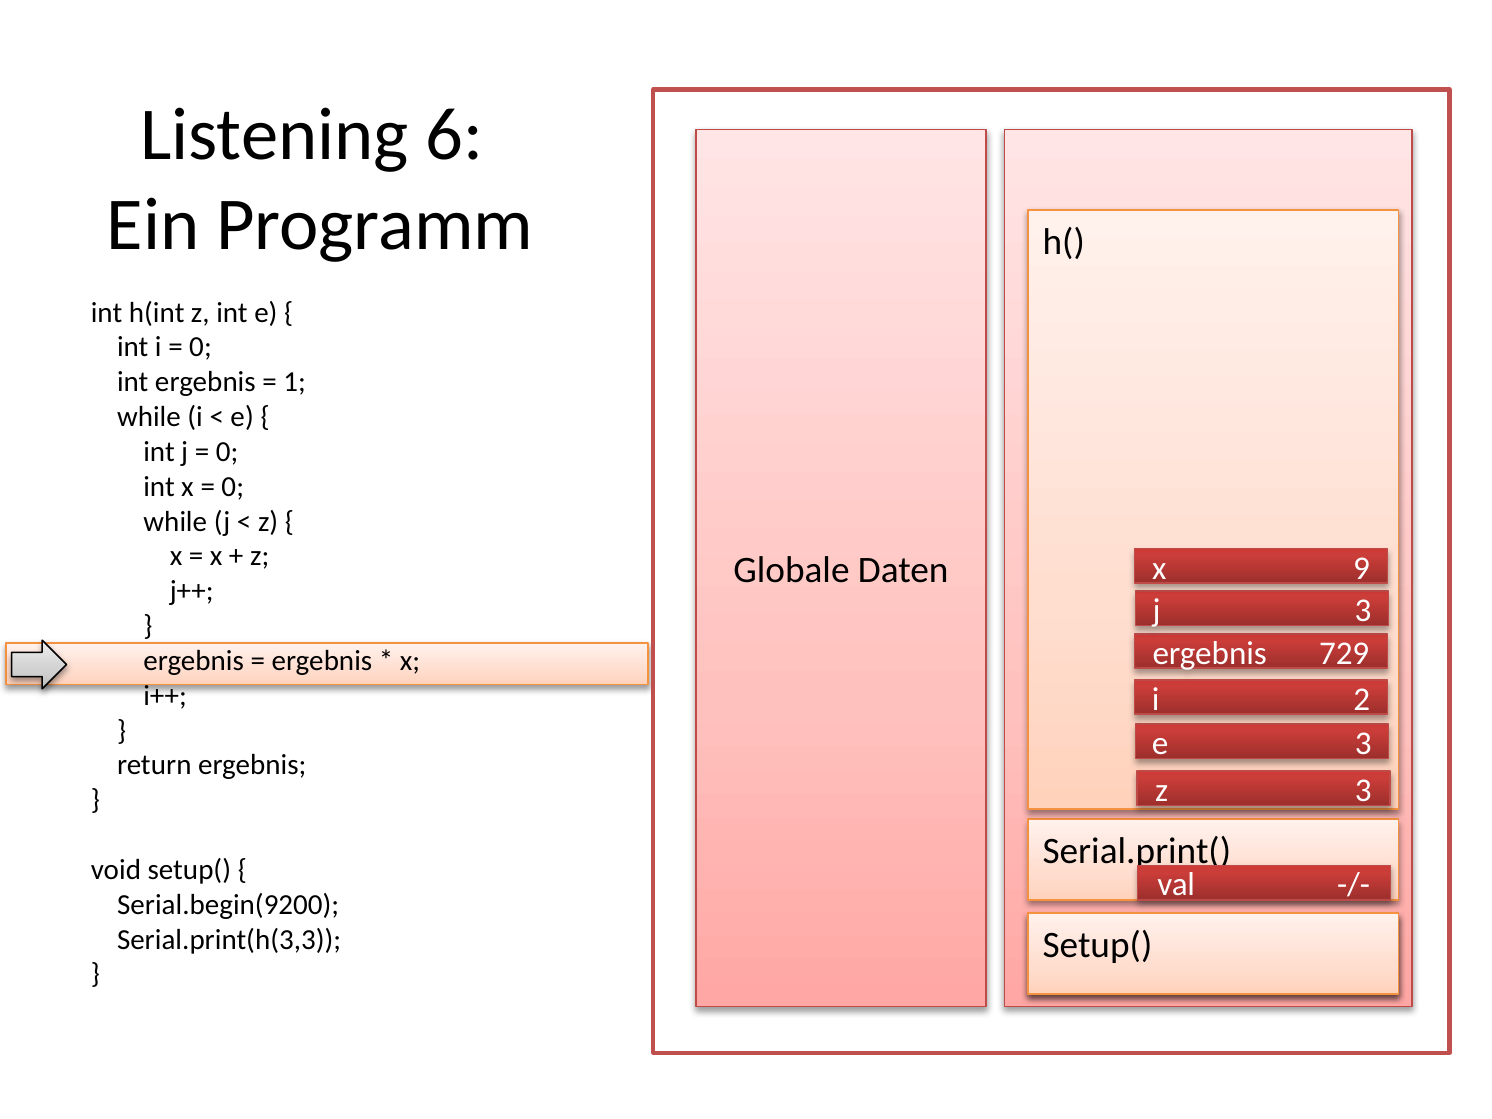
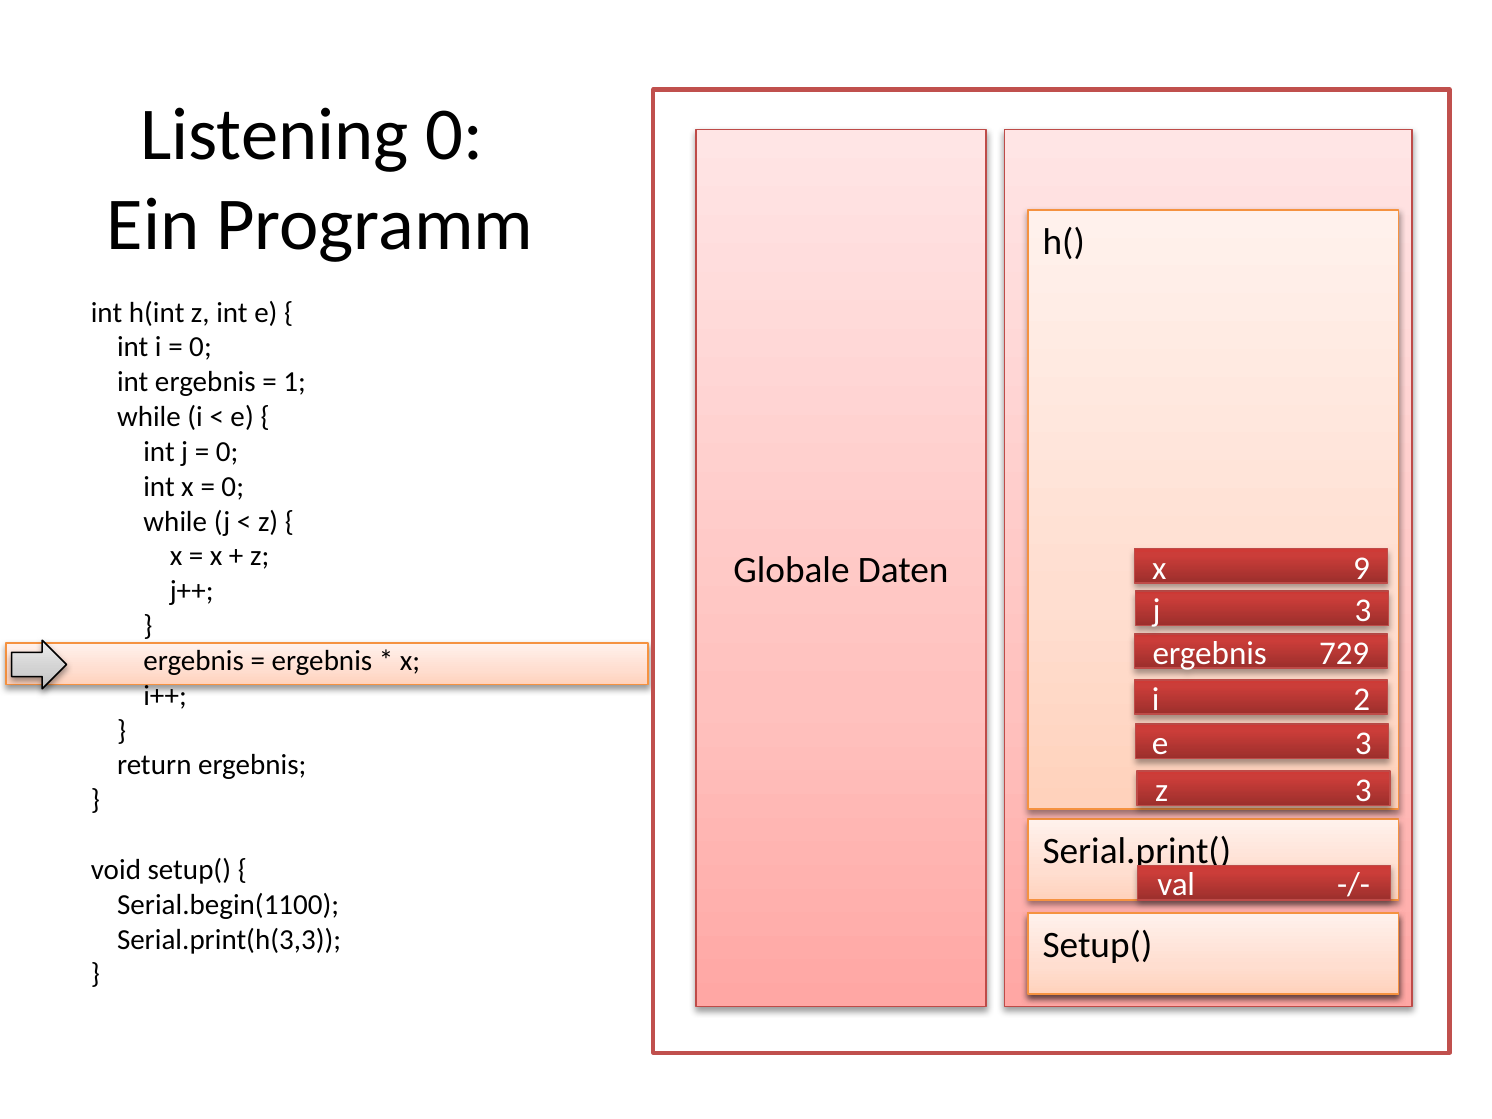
Listening 6: 6 -> 0 (454, 135)
Serial.begin(9200: Serial.begin(9200 -> Serial.begin(1100 (228, 905)
